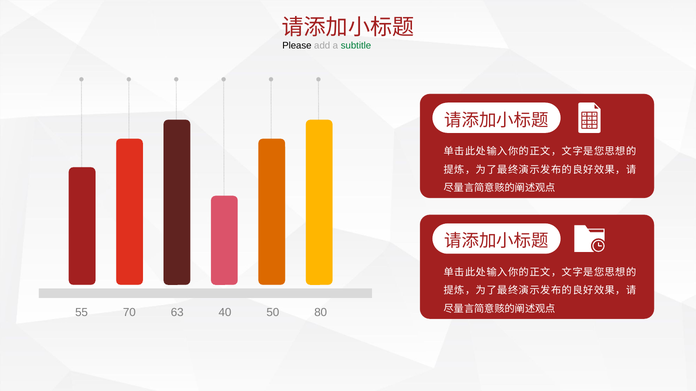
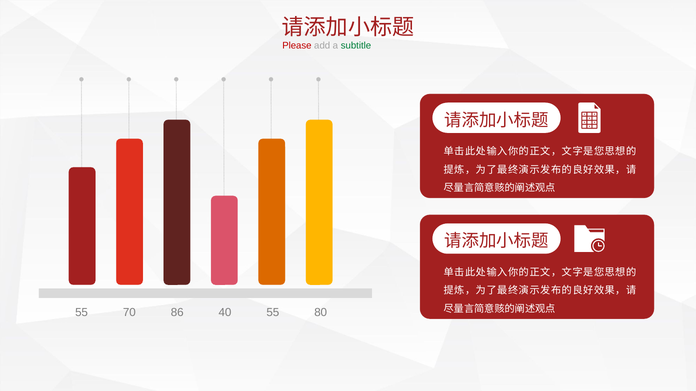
Please colour: black -> red (297, 46)
63: 63 -> 86 (177, 313)
40 50: 50 -> 55 (273, 313)
